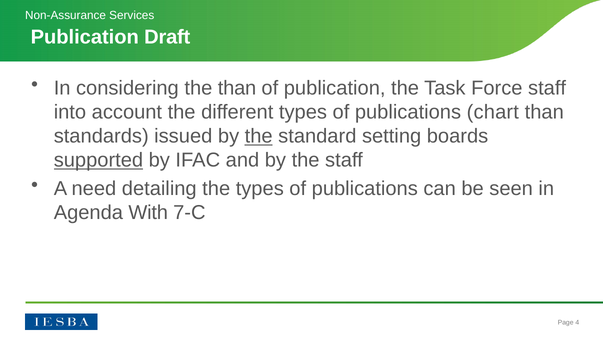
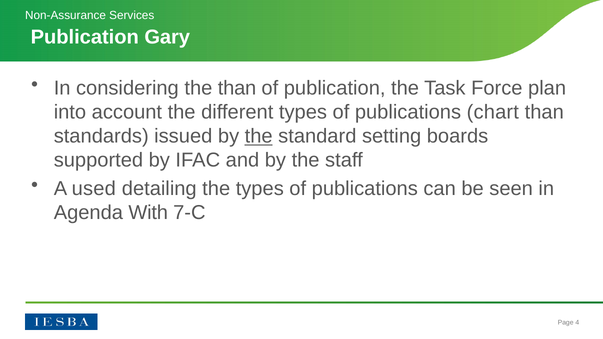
Draft: Draft -> Gary (167, 37)
Force staff: staff -> plan (547, 88)
supported underline: present -> none (98, 160)
need: need -> used (94, 189)
